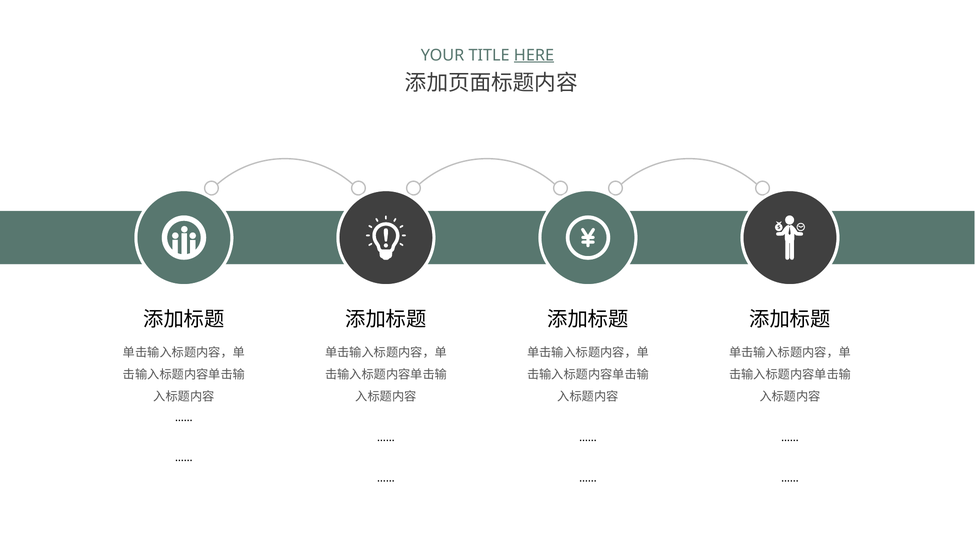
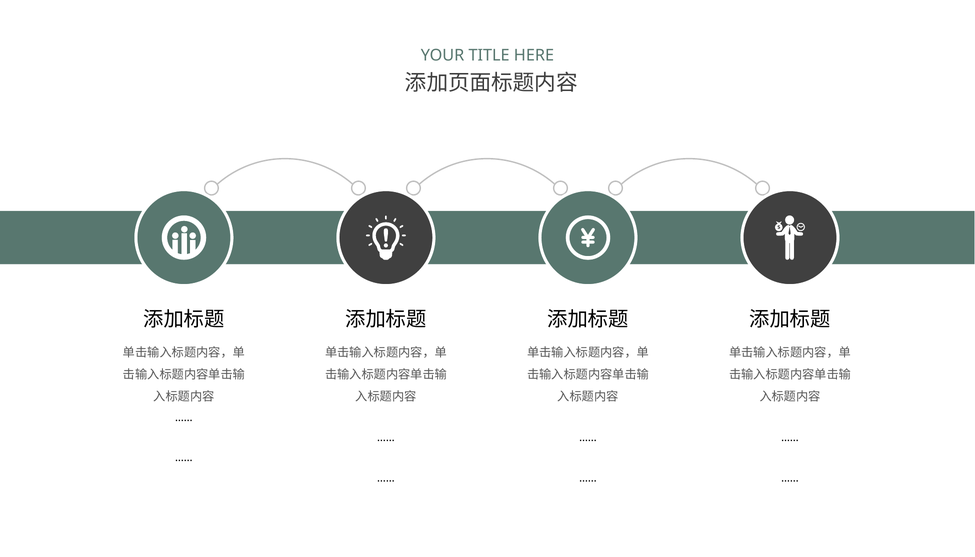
HERE underline: present -> none (534, 55)
